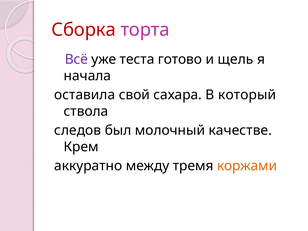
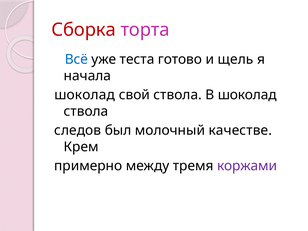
Всё colour: purple -> blue (76, 59)
оставила: оставила -> шоколад (85, 95)
свой сахара: сахара -> ствола (178, 95)
В который: который -> шоколад (247, 95)
аккуратно: аккуратно -> примерно (88, 166)
коржами colour: orange -> purple (247, 166)
